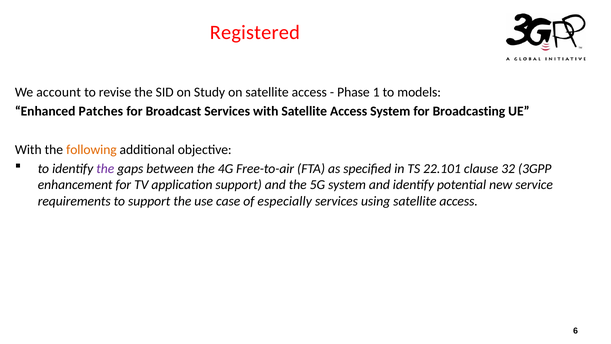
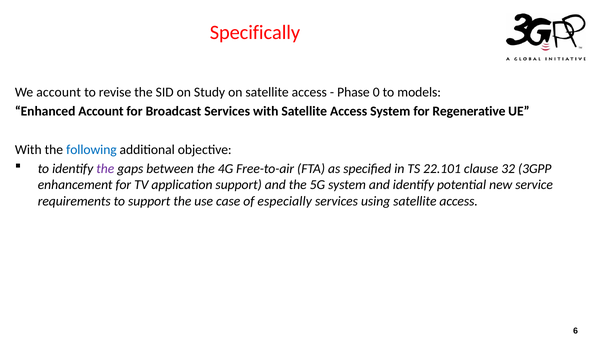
Registered: Registered -> Specifically (255, 33)
1: 1 -> 0 (376, 92)
Enhanced Patches: Patches -> Account (101, 111)
Broadcasting: Broadcasting -> Regenerative (469, 111)
following colour: orange -> blue (91, 149)
